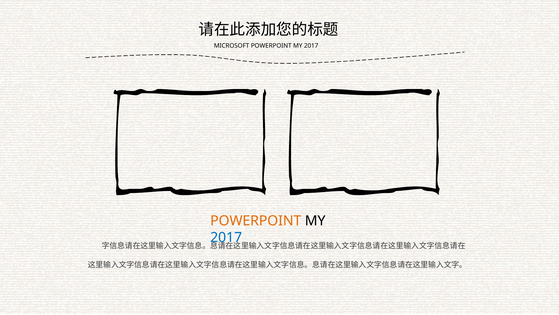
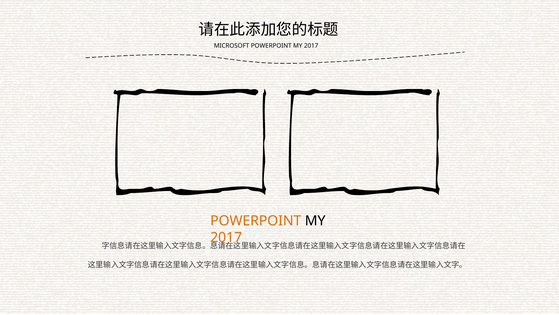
2017 colour: blue -> orange (226, 237)
